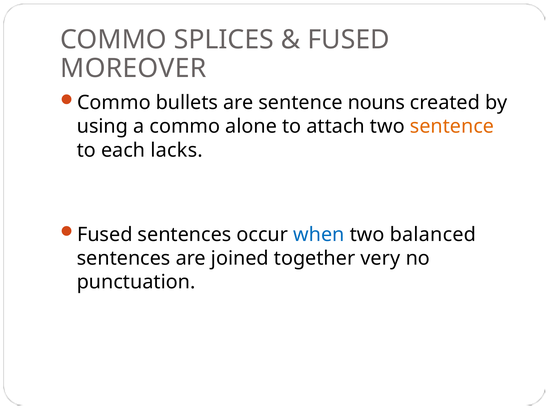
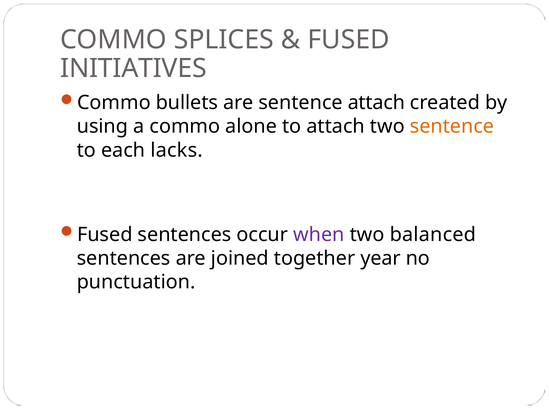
MOREOVER: MOREOVER -> INITIATIVES (134, 69)
sentence nouns: nouns -> attach (376, 103)
when colour: blue -> purple (319, 235)
very: very -> year (381, 259)
